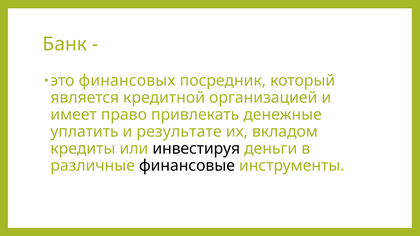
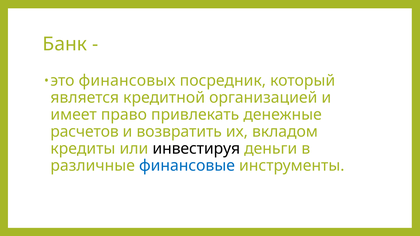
уплатить: уплатить -> расчетов (85, 132)
результате: результате -> возвратить (179, 132)
финансовые colour: black -> blue (187, 166)
